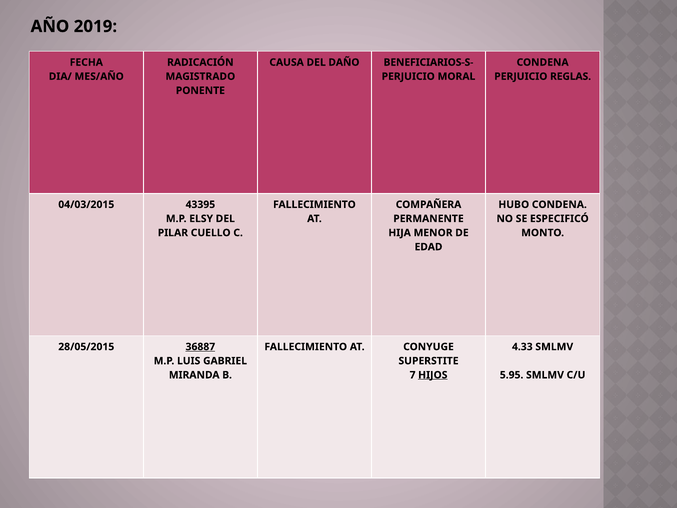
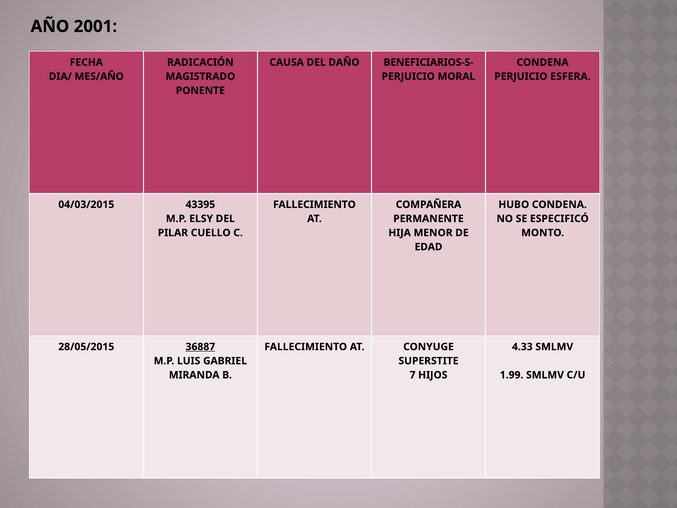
2019: 2019 -> 2001 (95, 26)
REGLAS: REGLAS -> ESFERA (570, 76)
HIJOS underline: present -> none (433, 375)
5.95: 5.95 -> 1.99 (512, 375)
